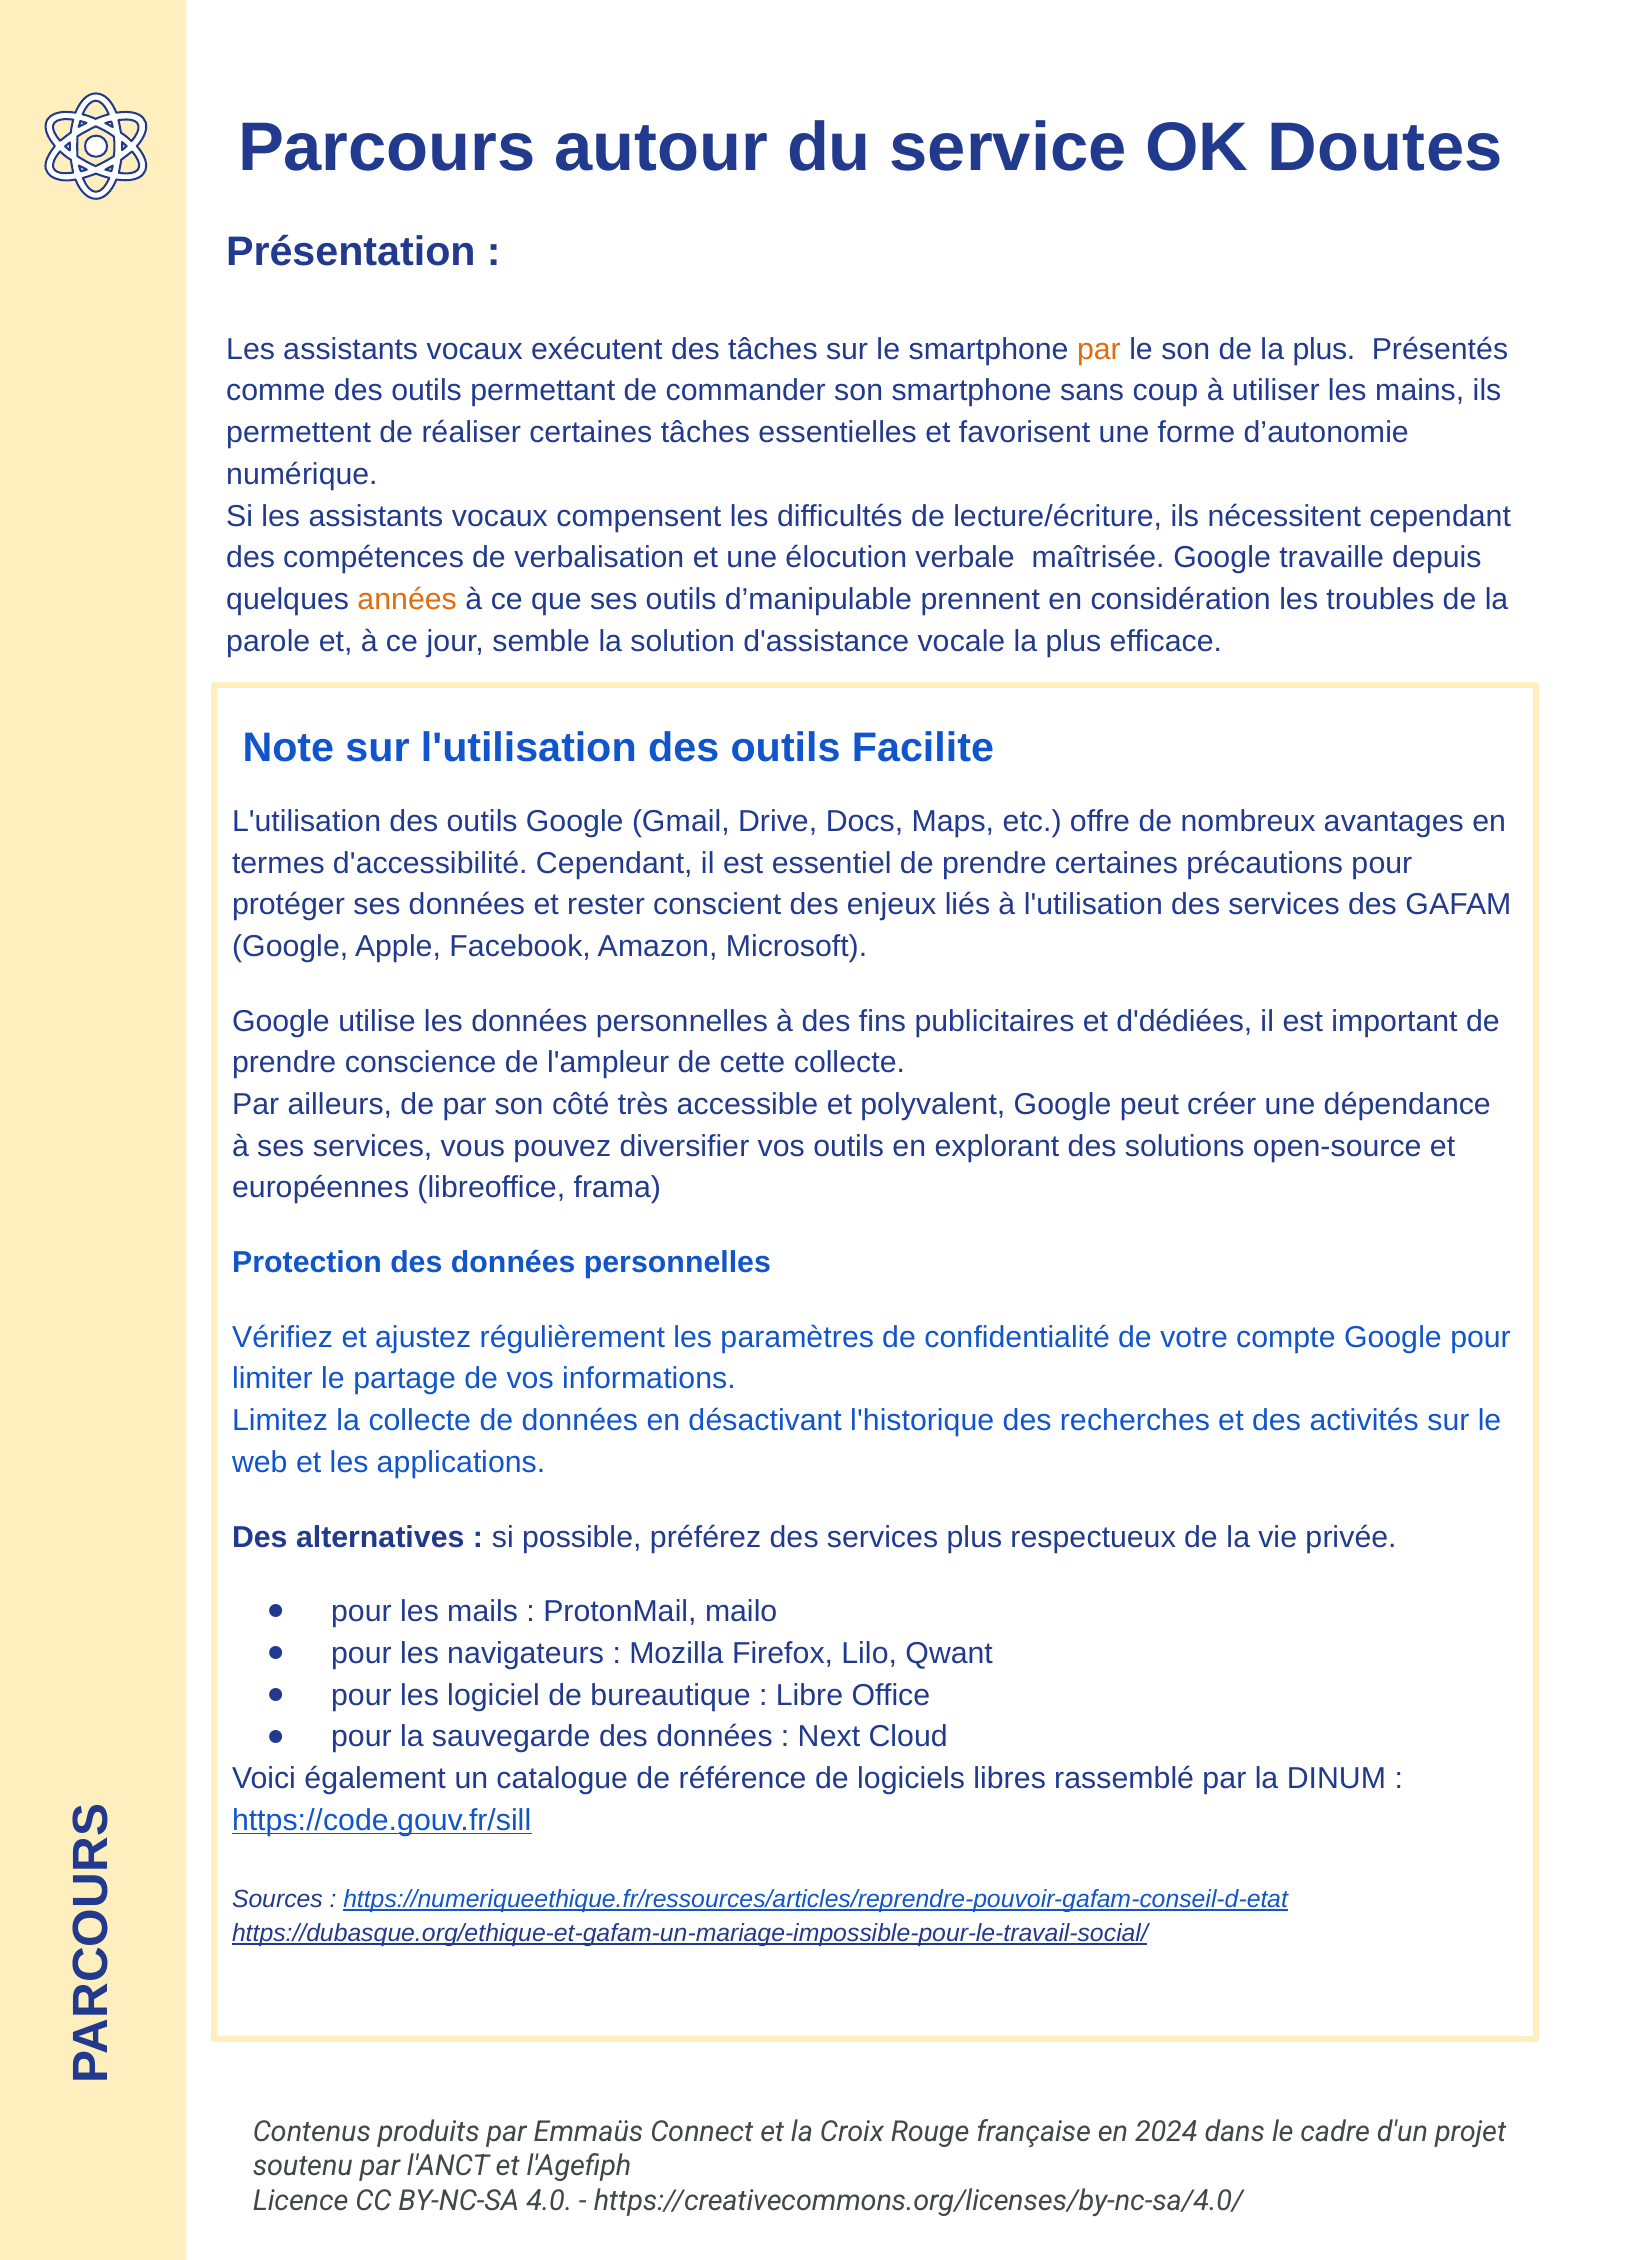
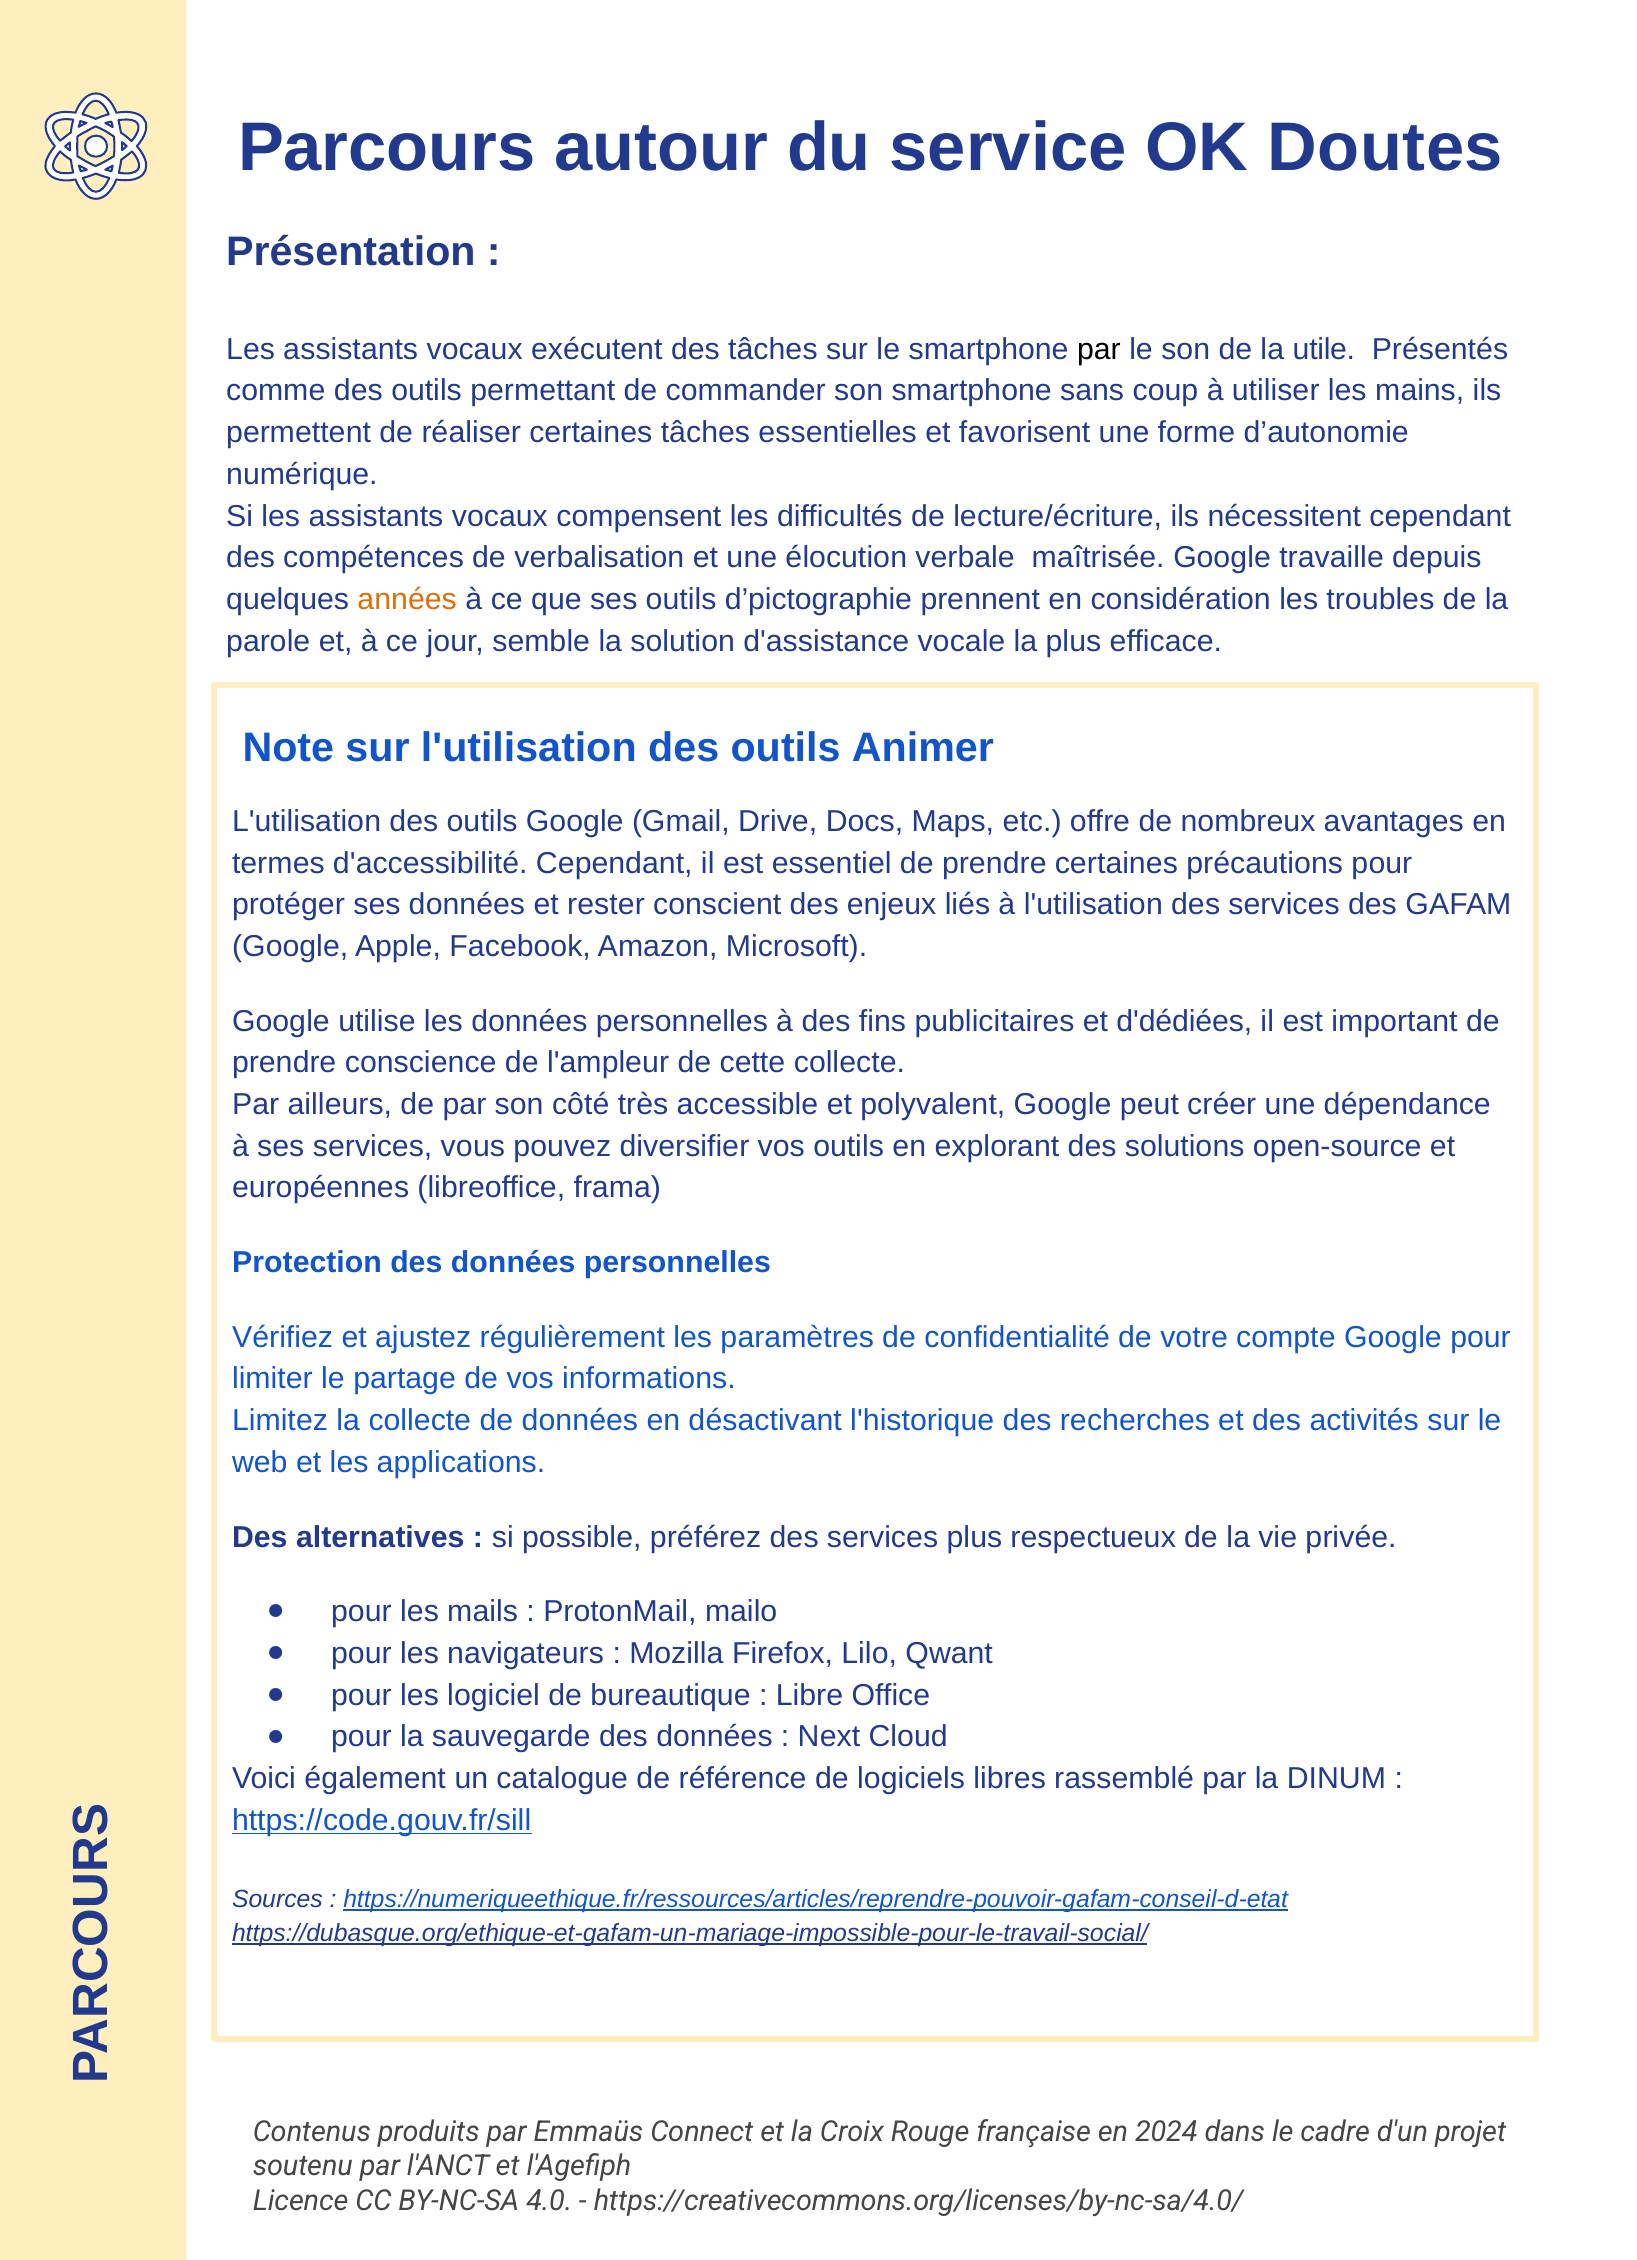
par colour: orange -> black (1099, 349)
de la plus: plus -> utile (1324, 349)
d’manipulable: d’manipulable -> d’pictographie (818, 600)
Facilite: Facilite -> Animer (923, 748)
